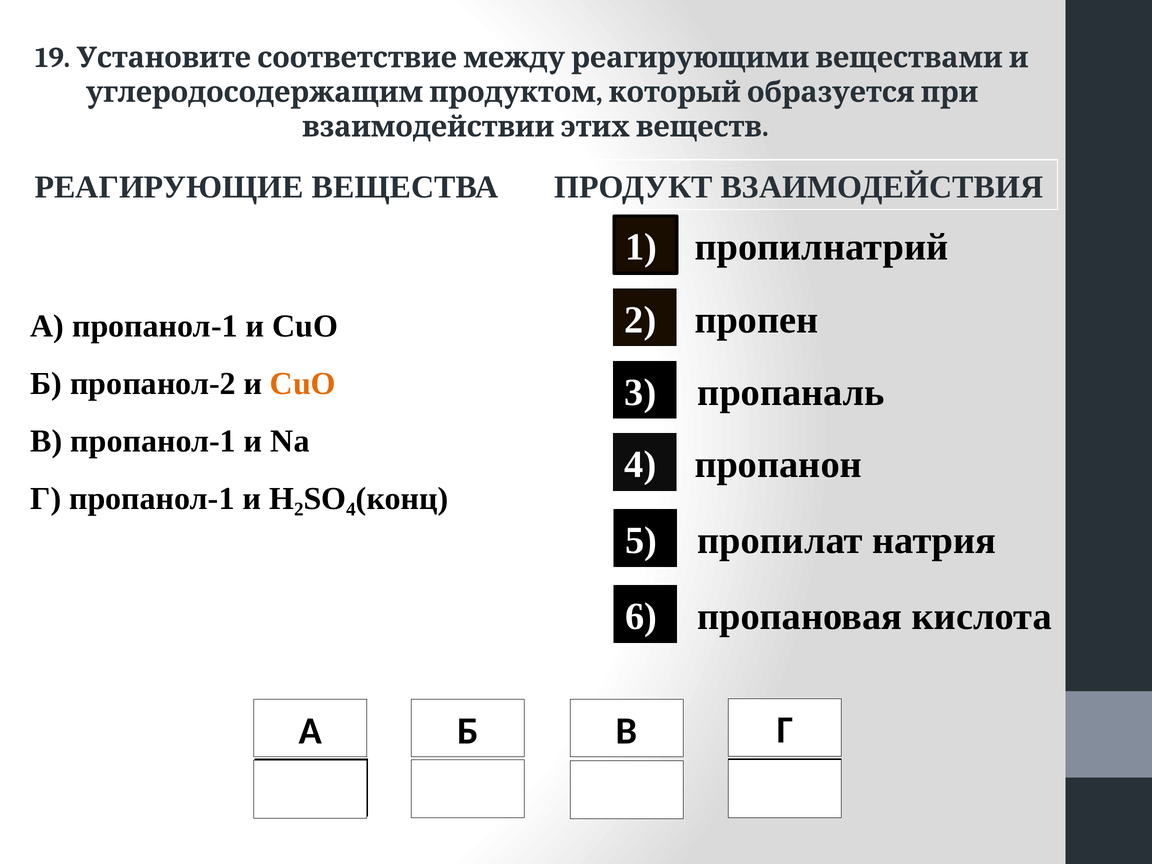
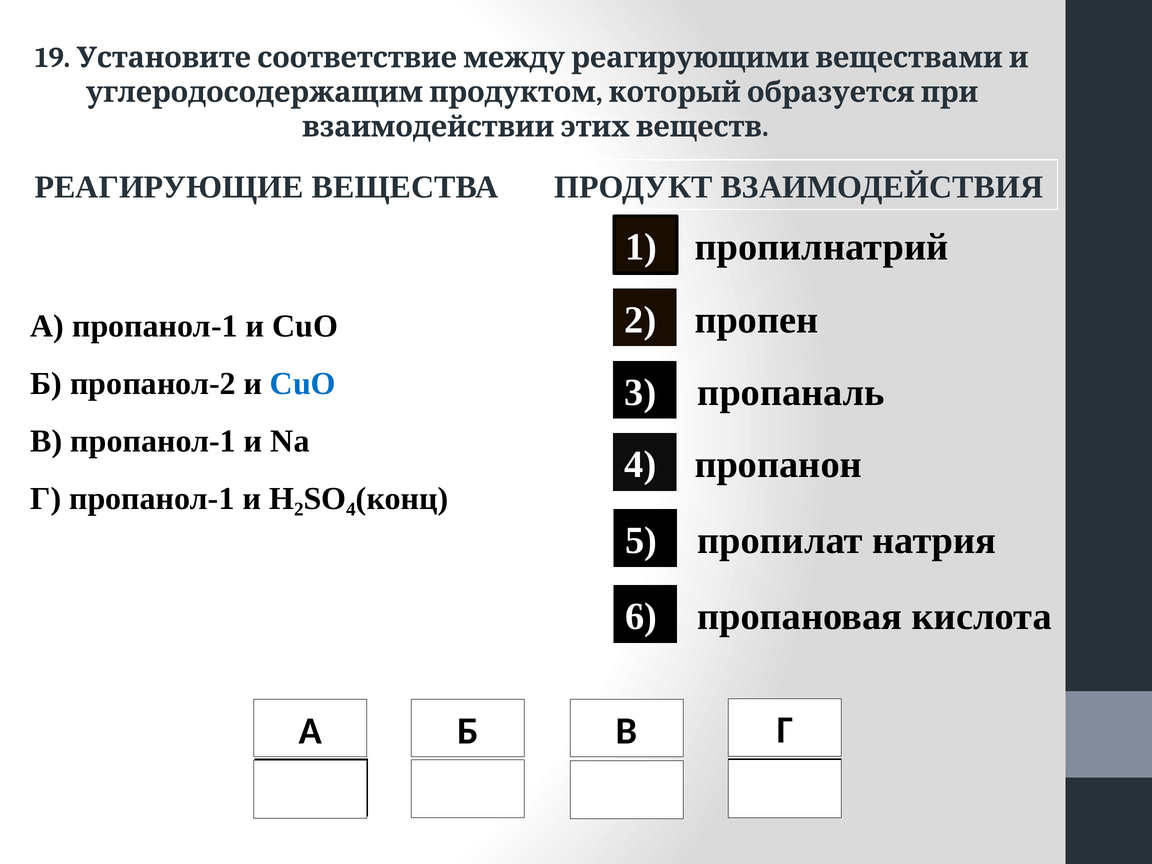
CuO colour: orange -> blue (303, 384)
